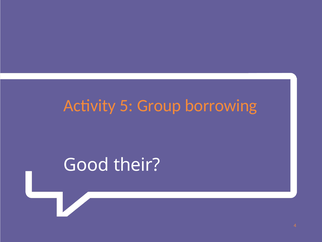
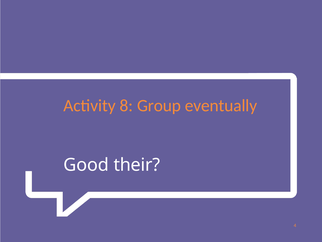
5: 5 -> 8 (126, 105)
borrowing: borrowing -> eventually (221, 105)
